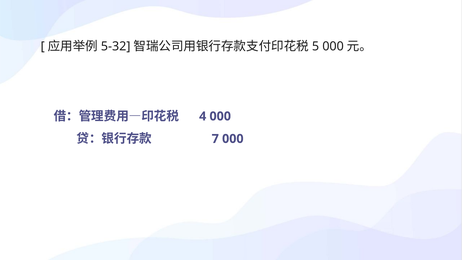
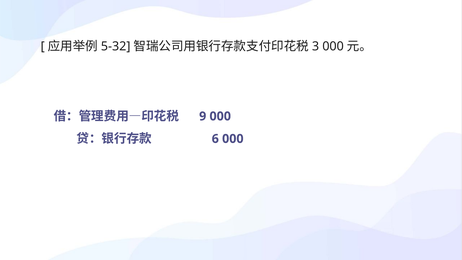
5: 5 -> 3 (316, 46)
4: 4 -> 9 (203, 116)
7: 7 -> 6 (215, 139)
